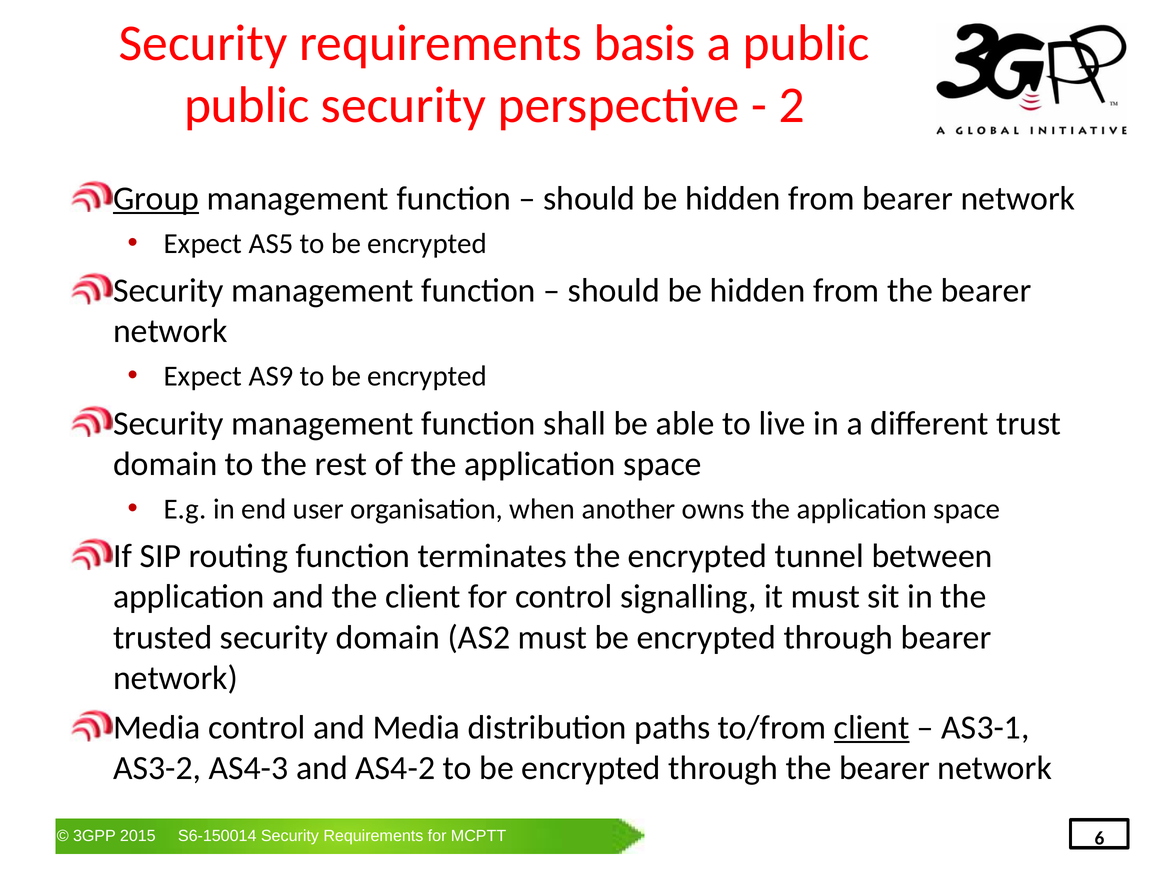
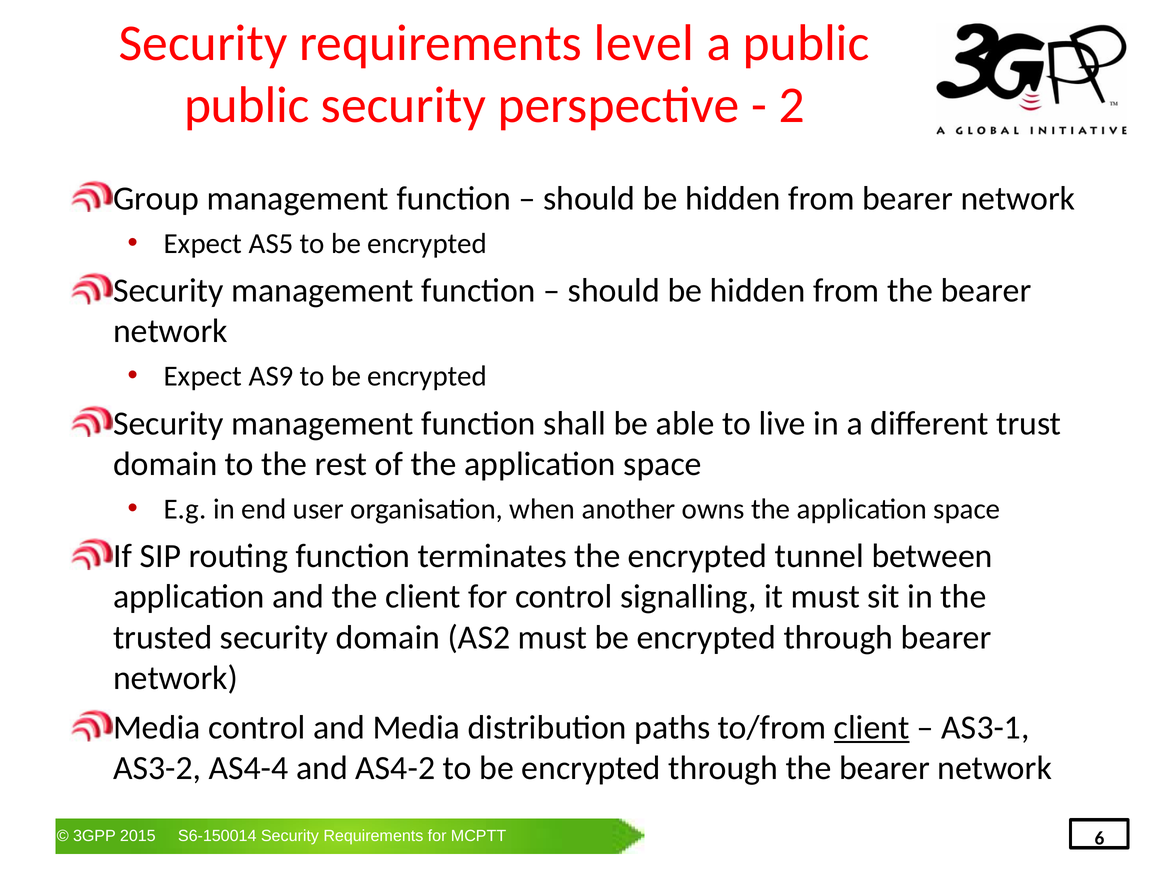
basis: basis -> level (644, 43)
Group underline: present -> none (156, 199)
AS4-3: AS4-3 -> AS4-4 (249, 768)
